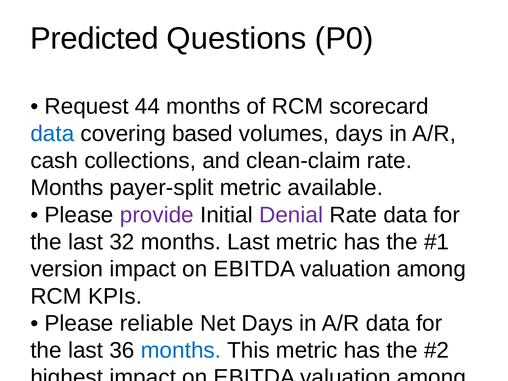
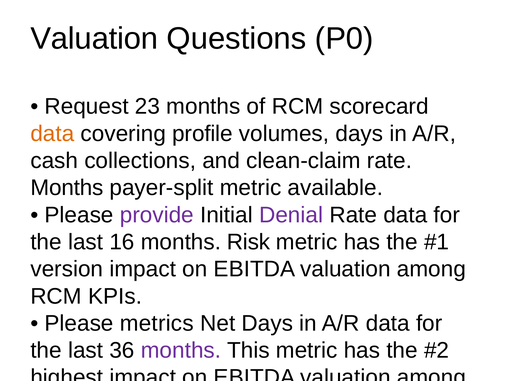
Predicted: Predicted -> Valuation (94, 39)
44: 44 -> 23 (147, 107)
data colour: blue -> orange (52, 134)
based: based -> profile (202, 134)
32: 32 -> 16 (122, 242)
months Last: Last -> Risk (248, 242)
reliable: reliable -> metrics (157, 323)
months colour: blue -> purple (181, 350)
